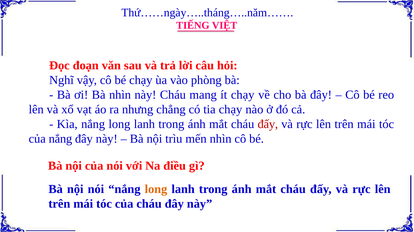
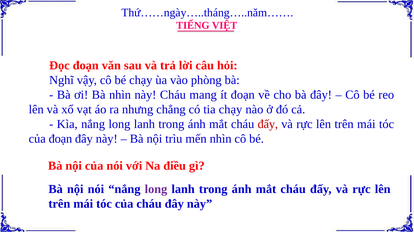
ít chạy: chạy -> đoạn (243, 95)
của nắng: nắng -> đoạn (60, 139)
long colour: orange -> purple (156, 190)
